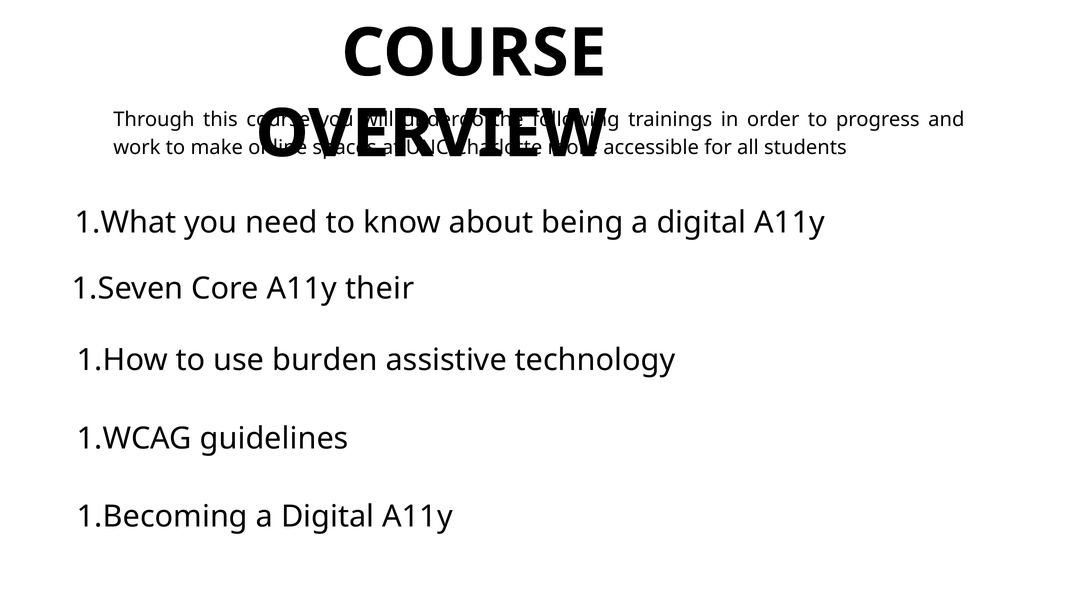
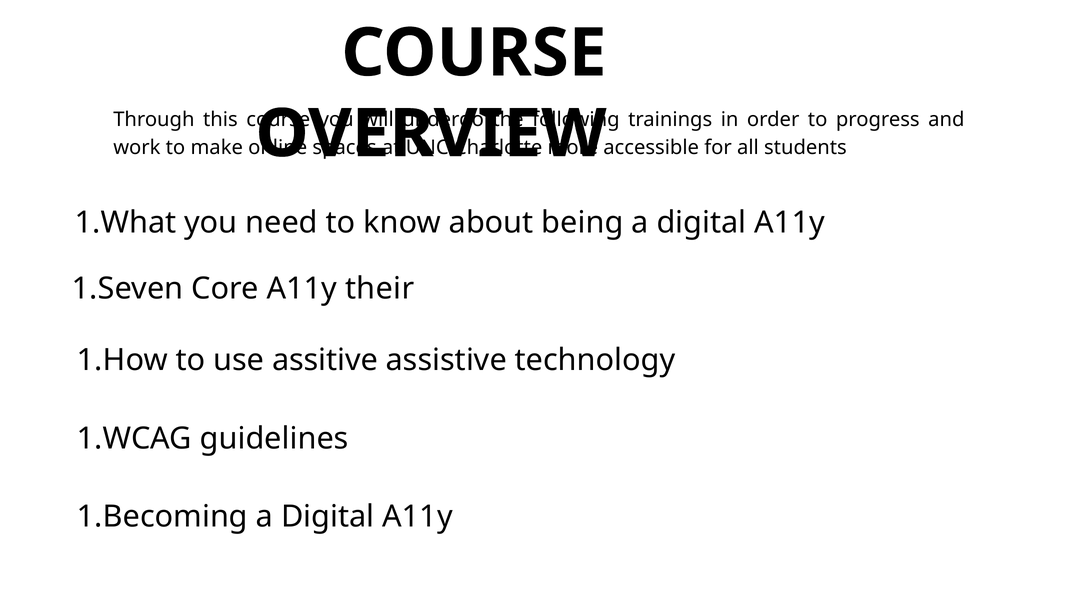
burden: burden -> assitive (325, 360)
